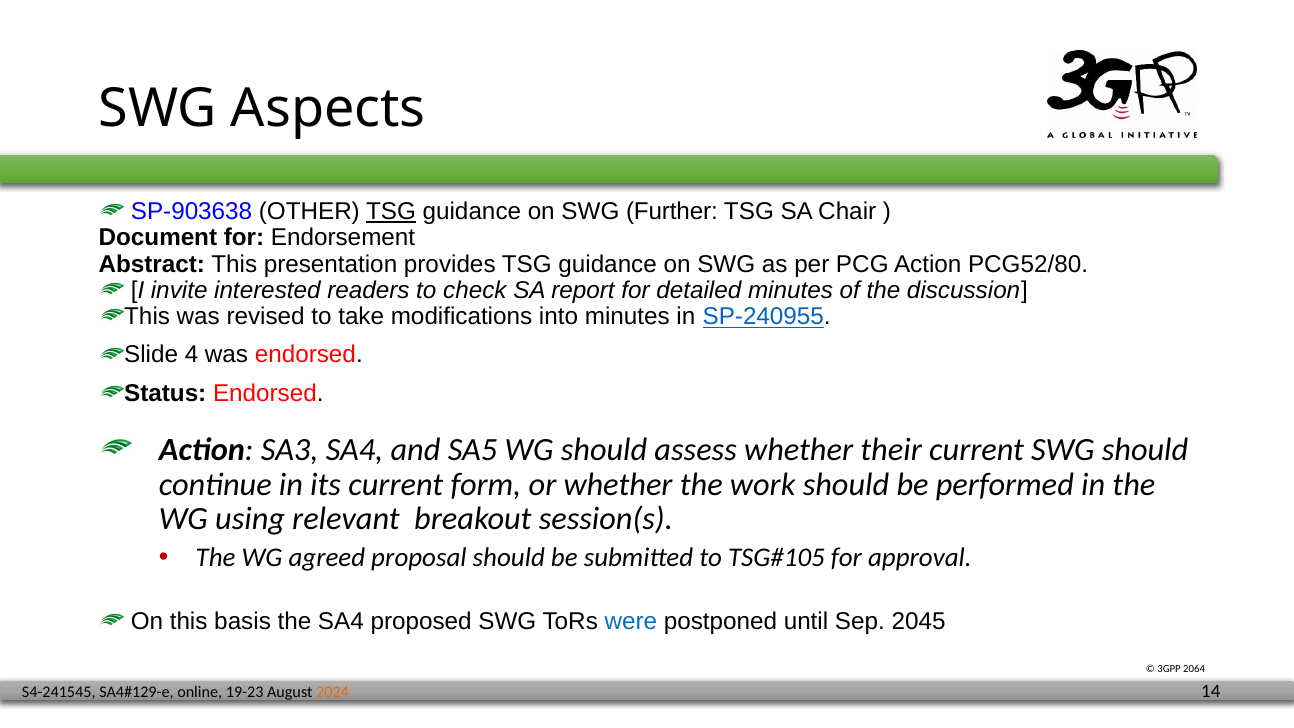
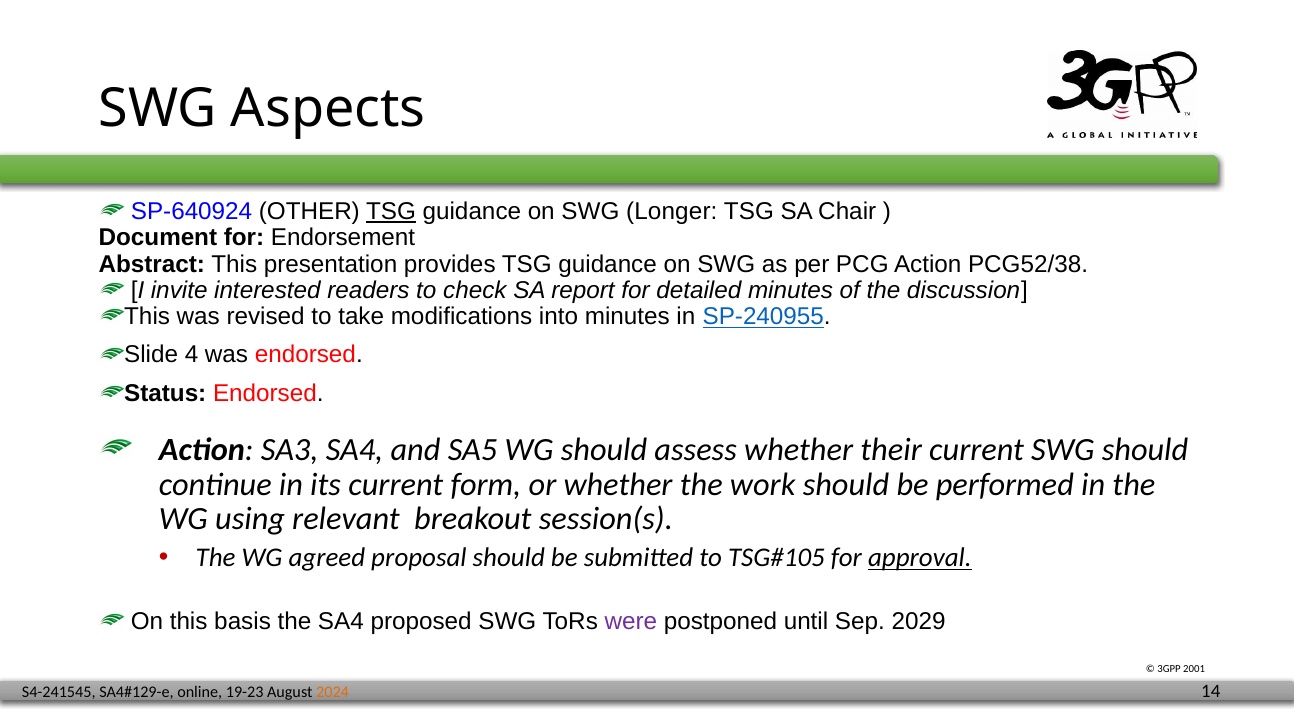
SP-903638: SP-903638 -> SP-640924 (192, 212)
Further: Further -> Longer (672, 212)
PCG52/80: PCG52/80 -> PCG52/38 (1028, 264)
approval underline: none -> present (920, 558)
were colour: blue -> purple (631, 621)
2045: 2045 -> 2029 (919, 621)
2064: 2064 -> 2001 (1194, 669)
